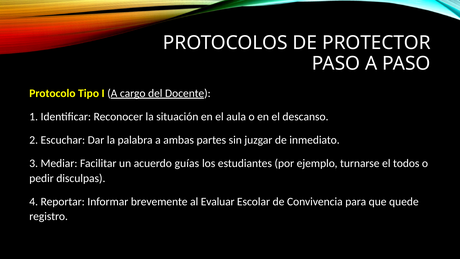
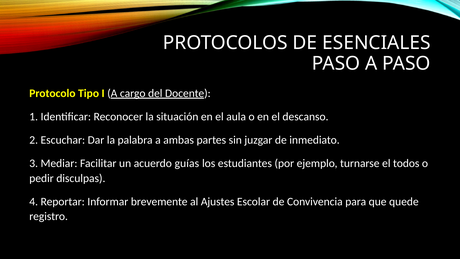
PROTECTOR: PROTECTOR -> ESENCIALES (376, 43)
Evaluar: Evaluar -> Ajustes (218, 202)
